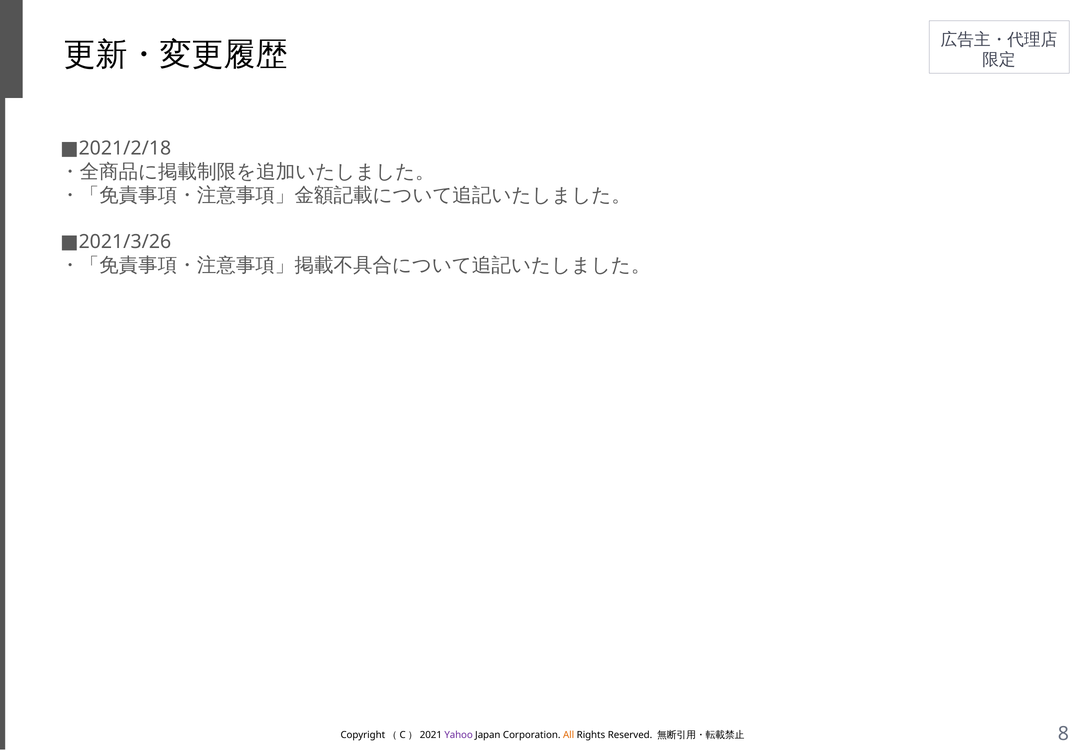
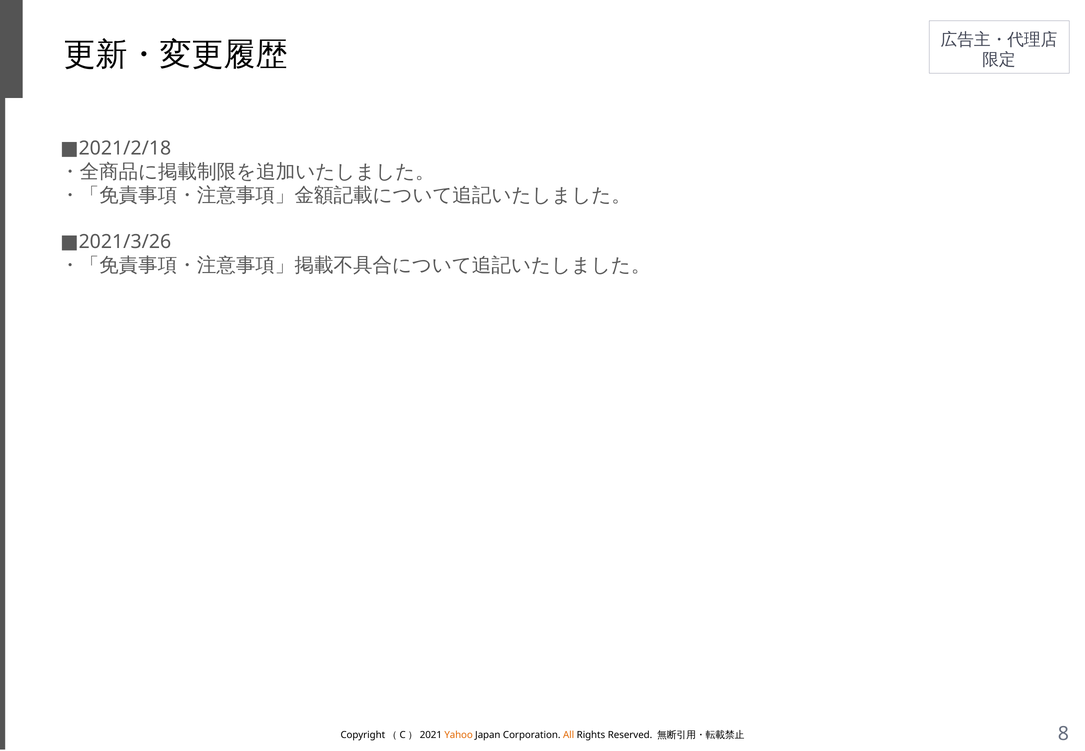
Yahoo colour: purple -> orange (459, 735)
